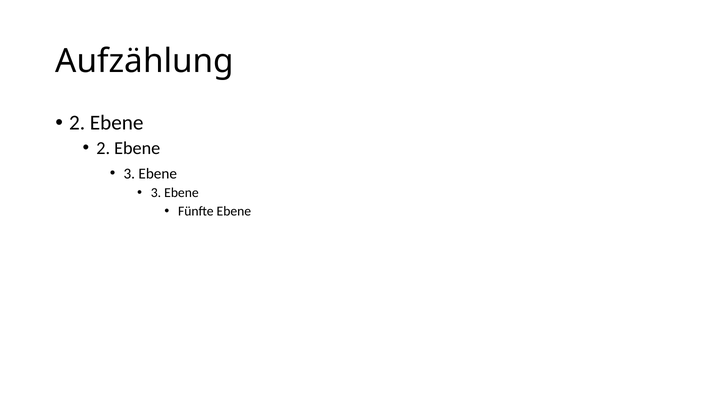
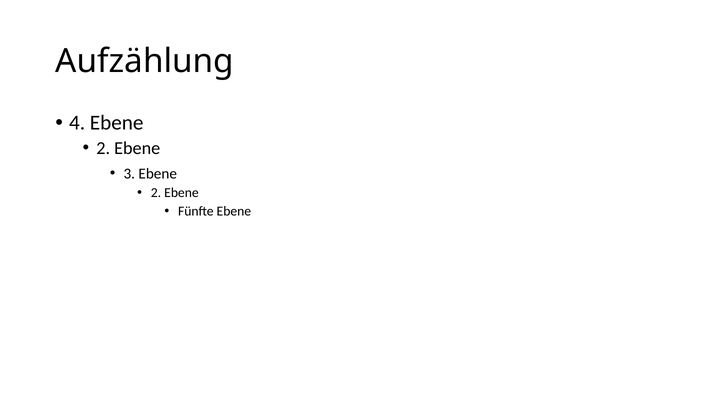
2: 2 -> 4 (77, 123)
3: 3 -> 2 (156, 193)
